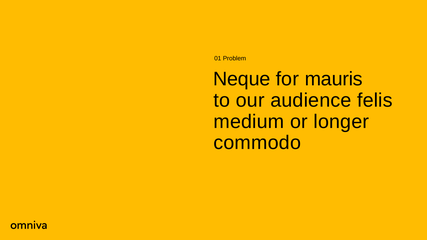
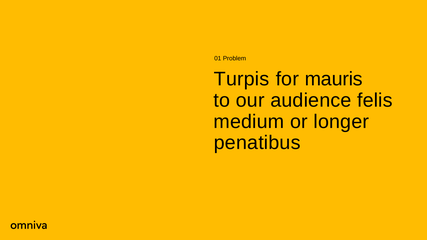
Neque: Neque -> Turpis (242, 79)
commodo: commodo -> penatibus (257, 143)
